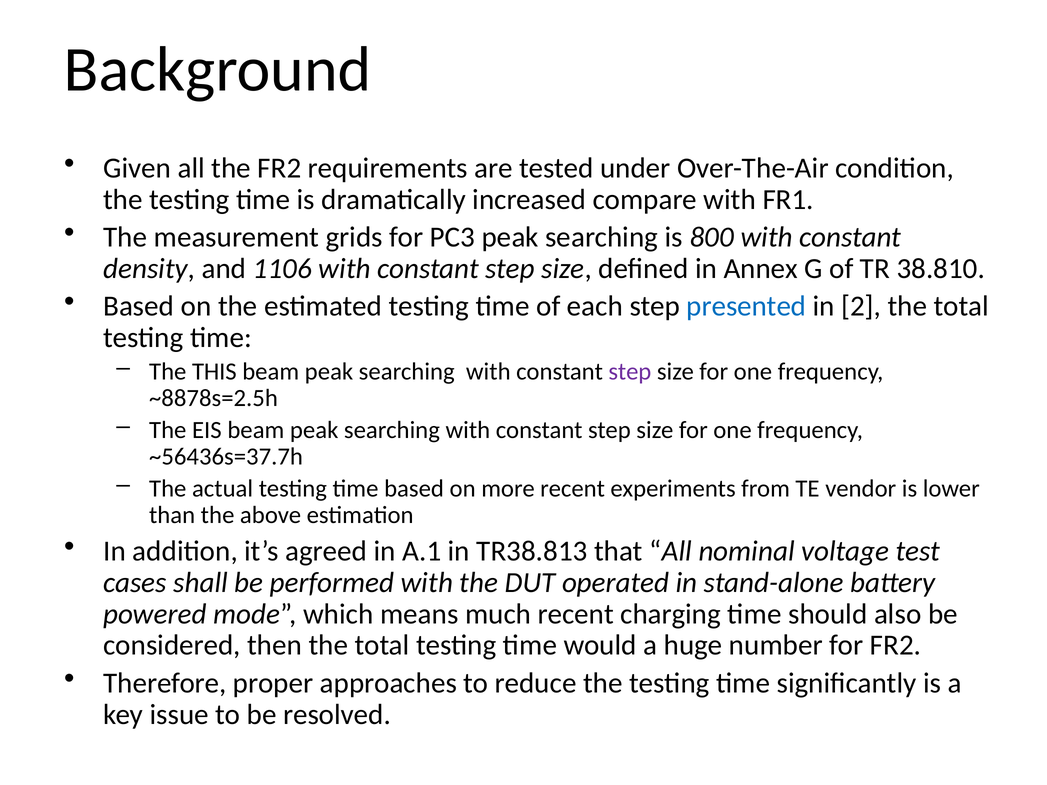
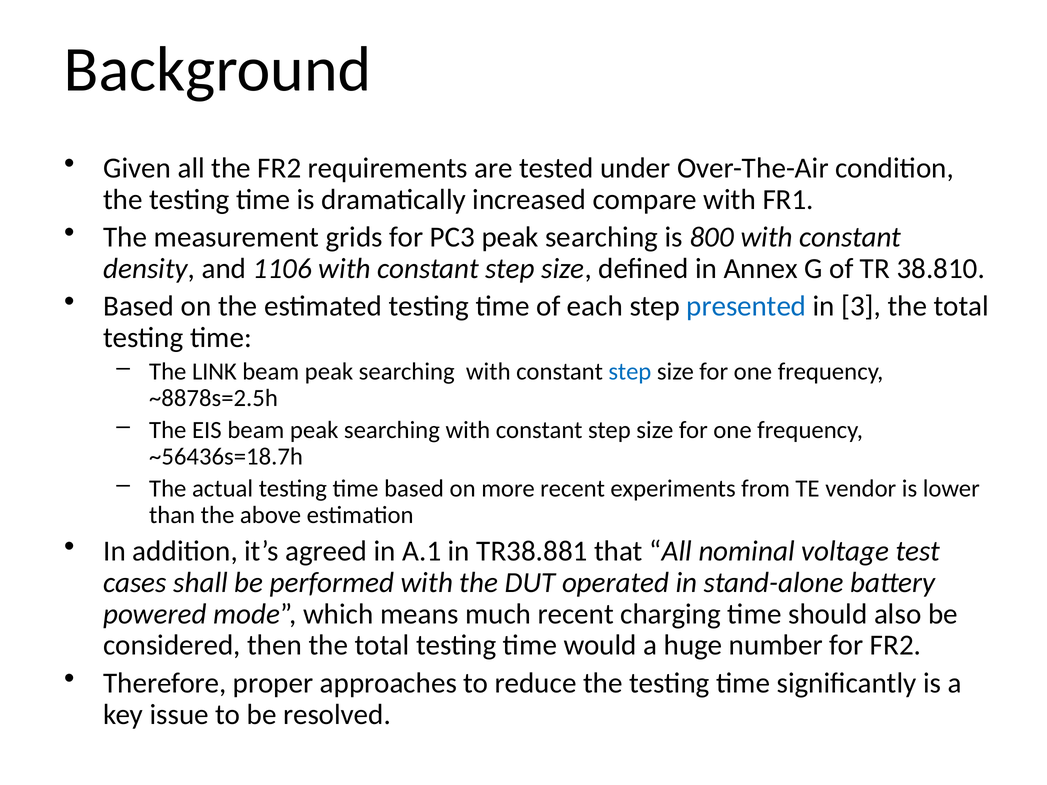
2: 2 -> 3 (861, 306)
THIS: THIS -> LINK (214, 371)
step colour: purple -> blue (630, 371)
~56436s=37.7h: ~56436s=37.7h -> ~56436s=18.7h (226, 457)
TR38.813: TR38.813 -> TR38.881 (532, 551)
